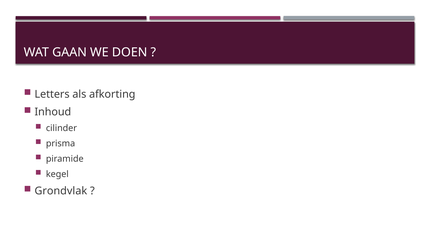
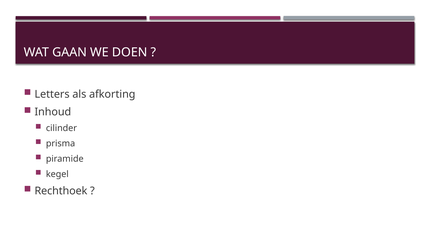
Grondvlak: Grondvlak -> Rechthoek (61, 191)
